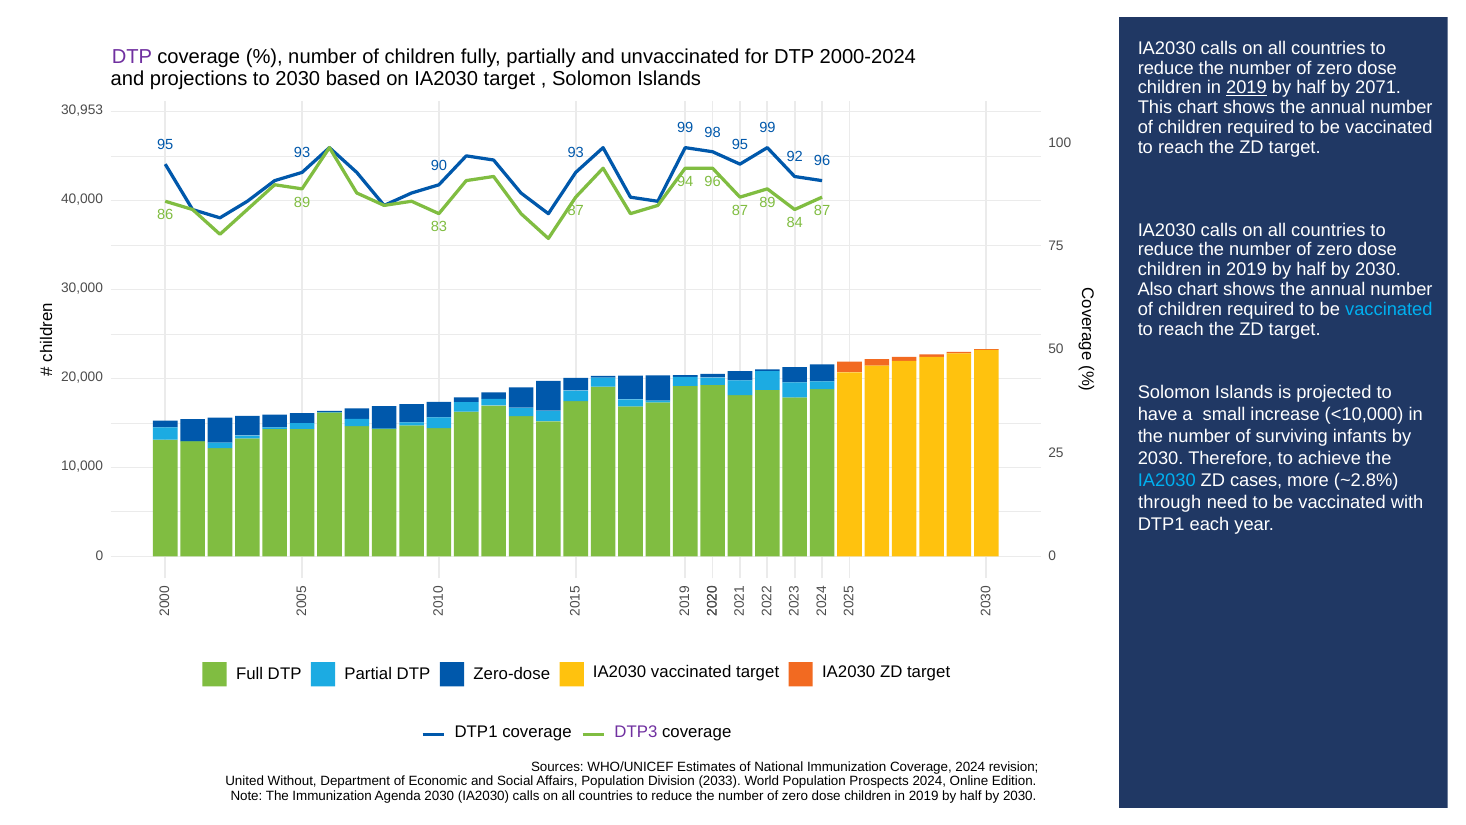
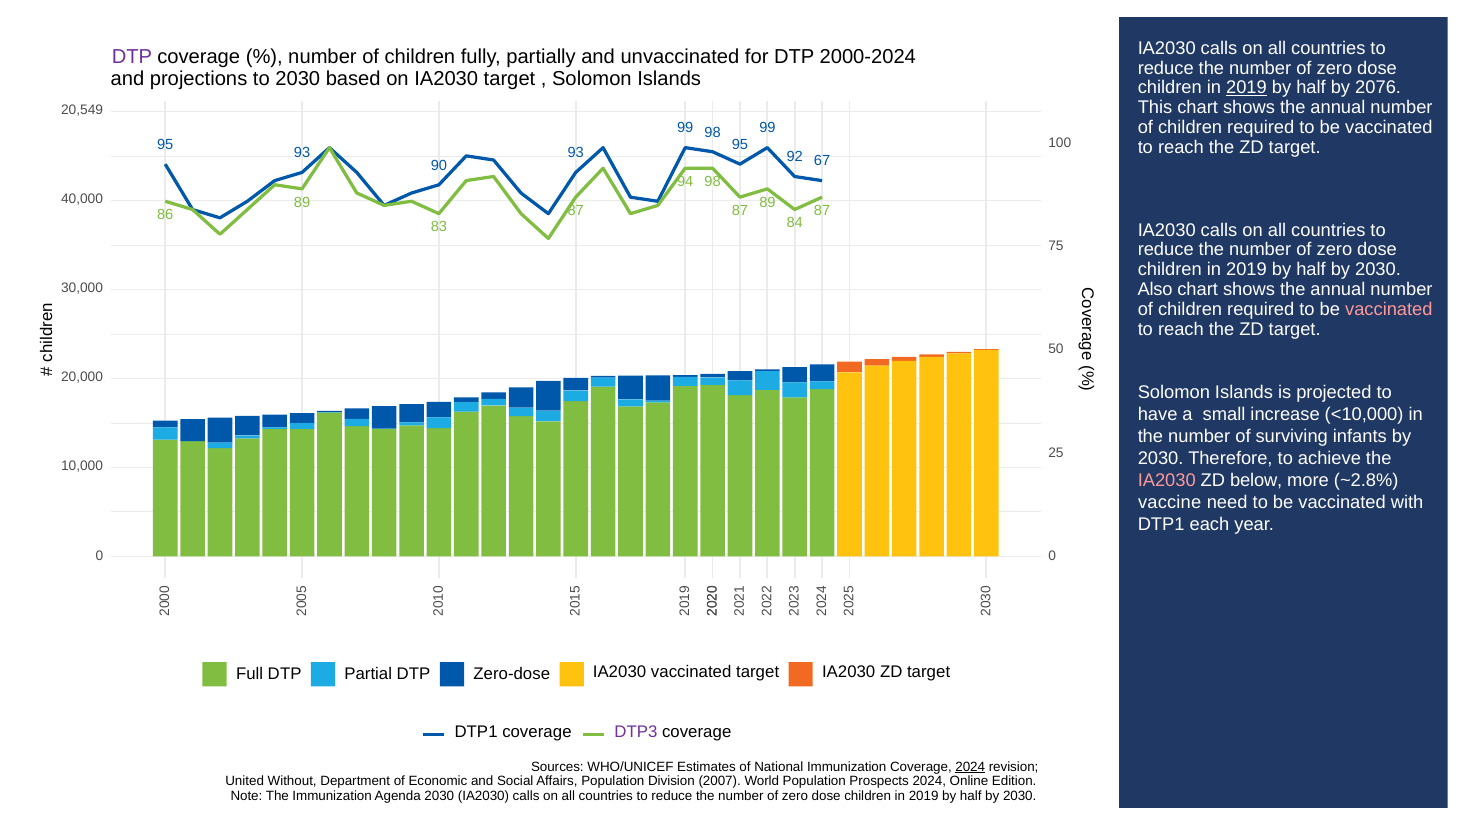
2071: 2071 -> 2076 (1378, 88)
30,953: 30,953 -> 20,549 (82, 110)
92 96: 96 -> 67 (822, 161)
94 96: 96 -> 98 (713, 181)
vaccinated colour: light blue -> pink (1389, 309)
IA2030 colour: light blue -> pink (1167, 481)
cases: cases -> below (1256, 481)
through: through -> vaccine (1170, 502)
2024 underline: none -> present (970, 767)
2033: 2033 -> 2007 (720, 781)
